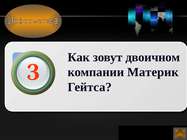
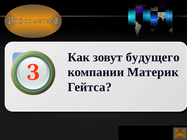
двоичном: двоичном -> будущего (153, 57)
